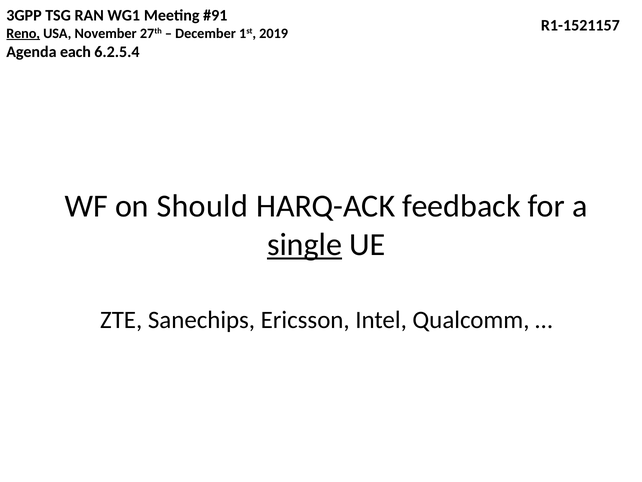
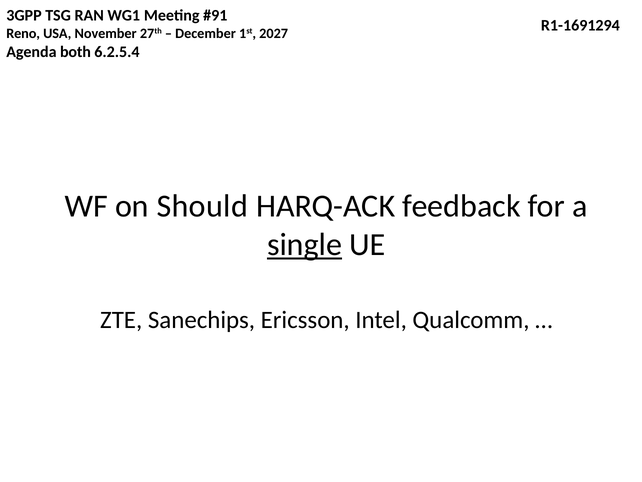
R1-1521157: R1-1521157 -> R1-1691294 (580, 26)
Reno underline: present -> none (23, 33)
2019: 2019 -> 2027 (274, 33)
each: each -> both (75, 52)
